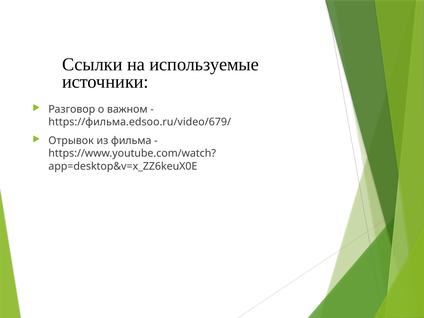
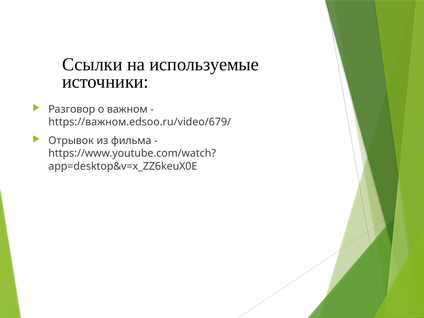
https://фильма.edsoo.ru/video/679/: https://фильма.edsoo.ru/video/679/ -> https://важном.edsoo.ru/video/679/ (140, 122)
